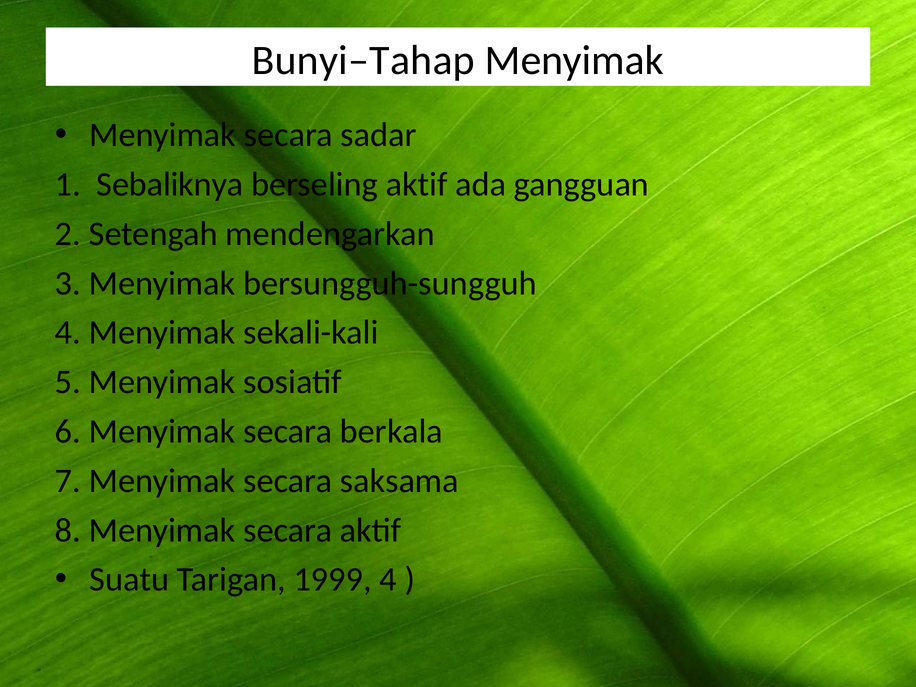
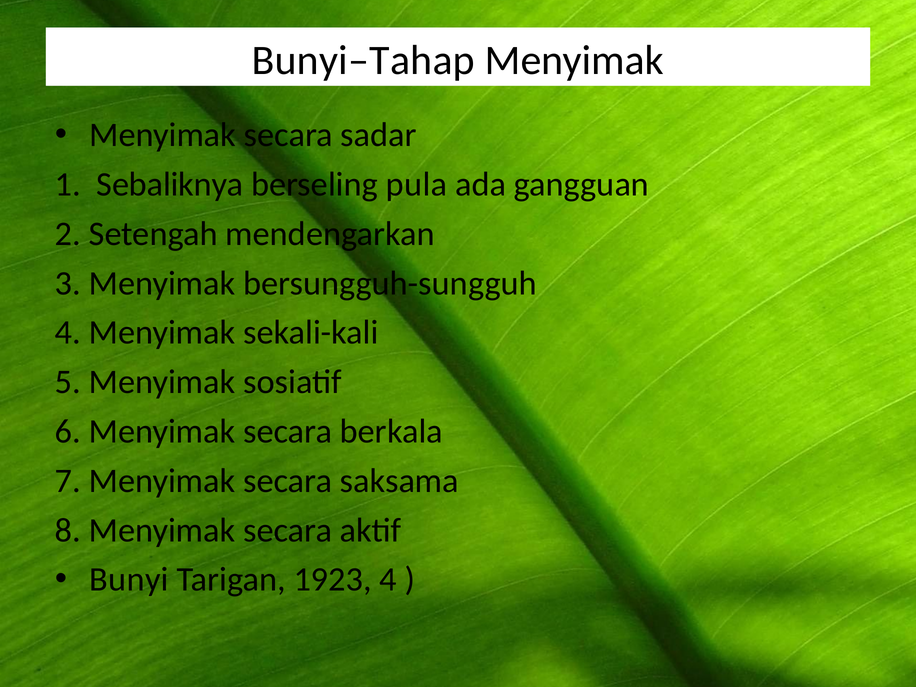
berseling aktif: aktif -> pula (416, 184)
Suatu: Suatu -> Bunyi (129, 580)
1999: 1999 -> 1923 (333, 580)
